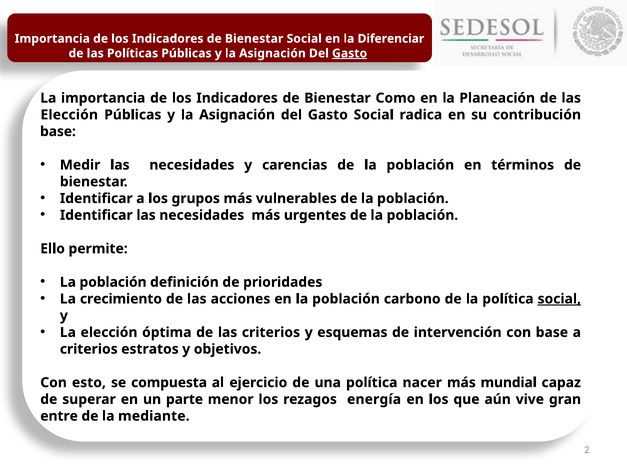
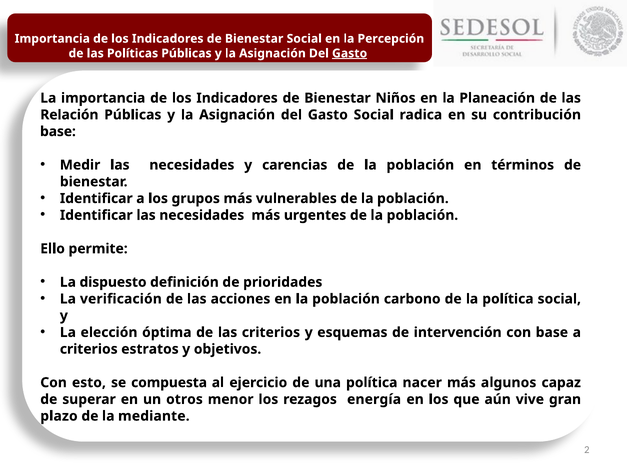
Diferenciar: Diferenciar -> Percepción (391, 39)
Como: Como -> Niños (396, 98)
Elección: Elección -> Relación (69, 115)
población: población -> dispuesto (113, 282)
crecimiento: crecimiento -> verificación (121, 298)
social underline: present -> none (559, 298)
mundial: mundial -> algunos (509, 382)
parte: parte -> otros (184, 399)
entre: entre -> plazo (59, 415)
